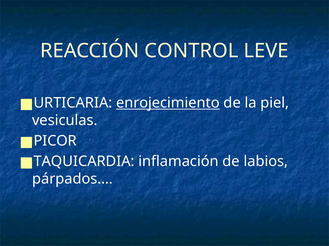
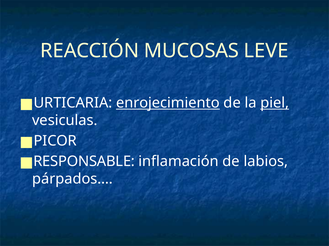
CONTROL: CONTROL -> MUCOSAS (192, 51)
piel underline: none -> present (275, 103)
TAQUICARDIA: TAQUICARDIA -> RESPONSABLE (84, 162)
